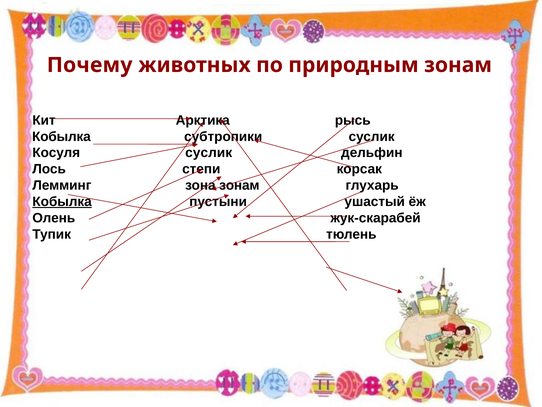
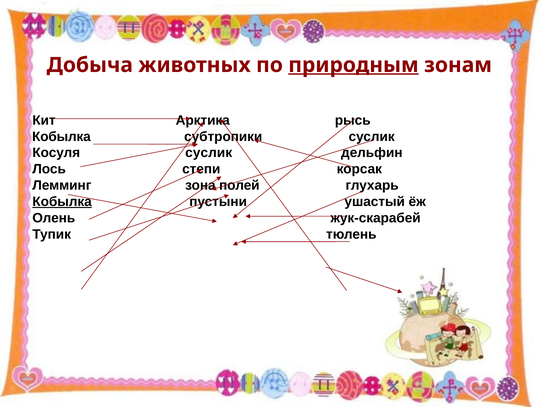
Почему: Почему -> Добыча (90, 65)
природным underline: none -> present (353, 65)
зона зонам: зонам -> полей (239, 185)
